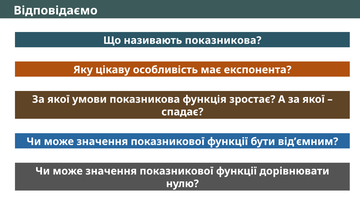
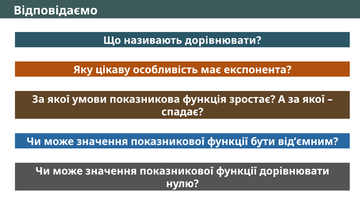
називають показникова: показникова -> дорівнювати (223, 40)
